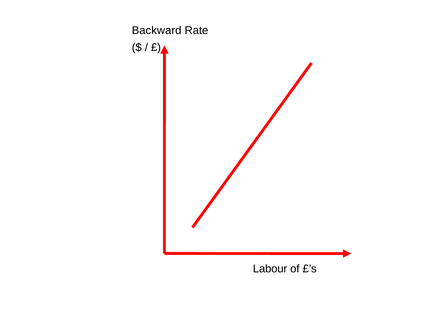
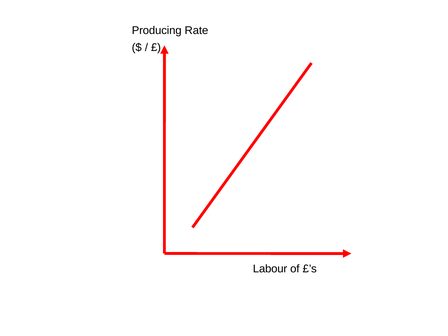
Backward: Backward -> Producing (157, 30)
